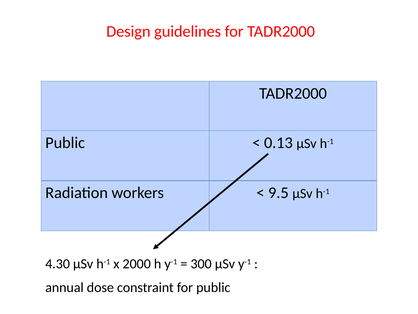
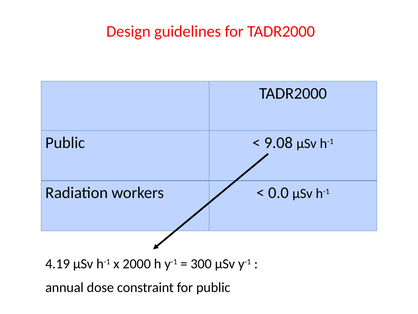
0.13: 0.13 -> 9.08 (278, 143)
9.5: 9.5 -> 0.0 (278, 193)
4.30: 4.30 -> 4.19 (58, 264)
